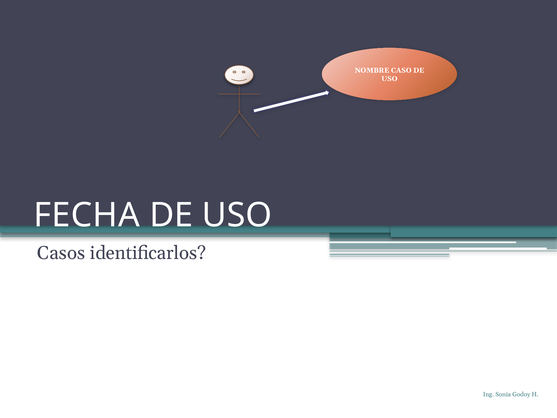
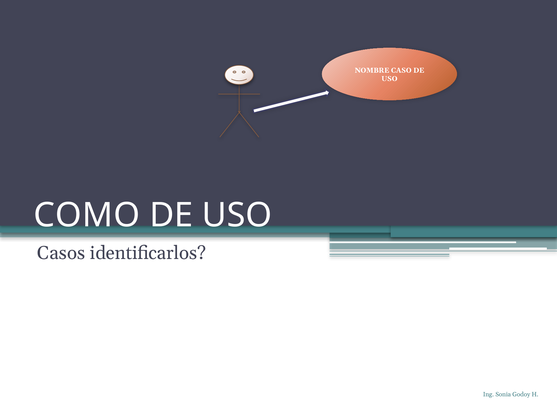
FECHA: FECHA -> COMO (87, 215)
